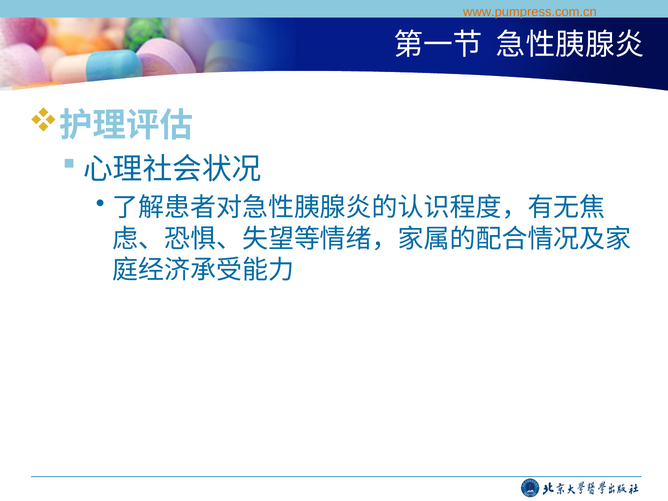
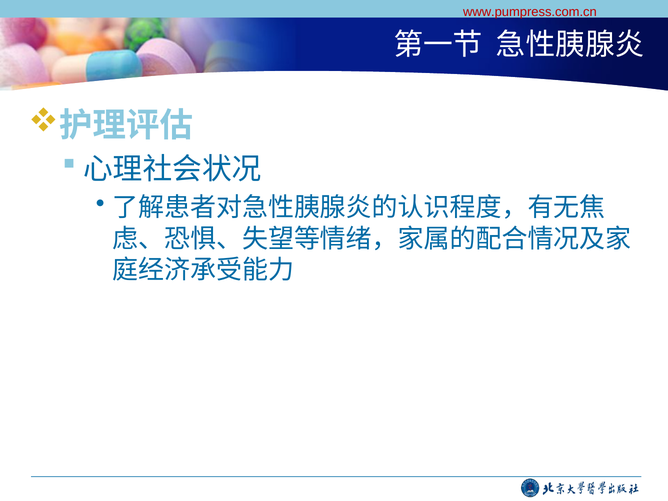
www.pumpress.com.cn colour: orange -> red (530, 12)
